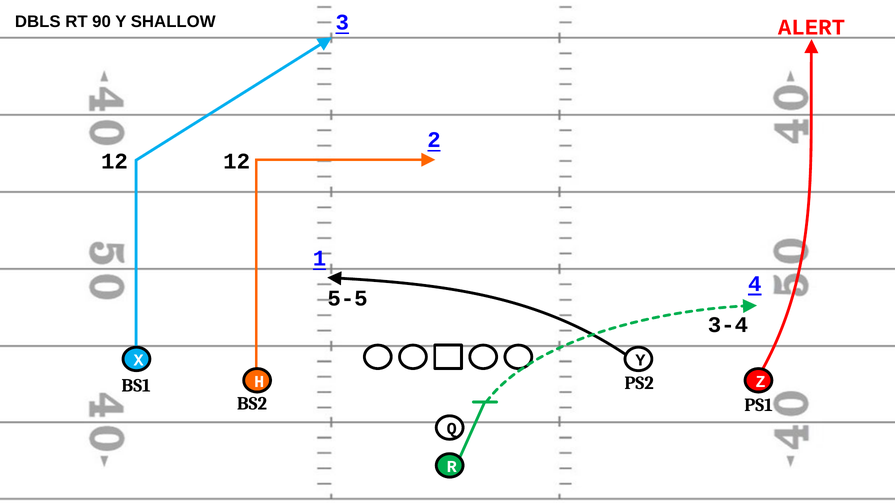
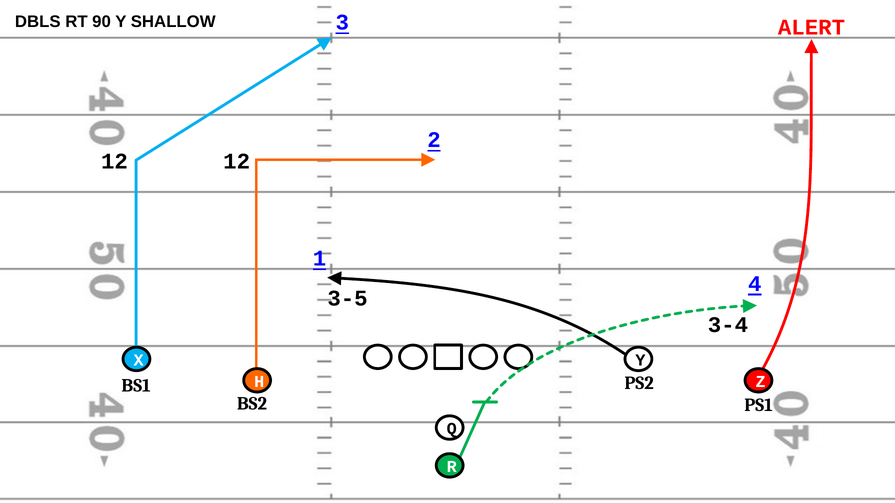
5-5: 5-5 -> 3-5 (348, 299)
